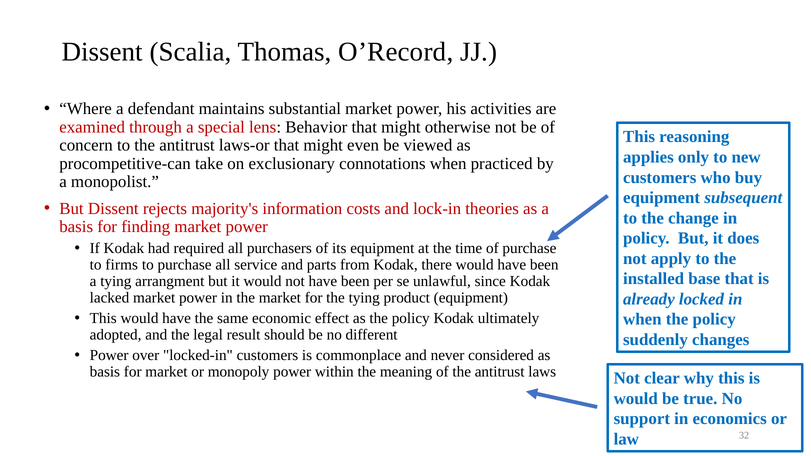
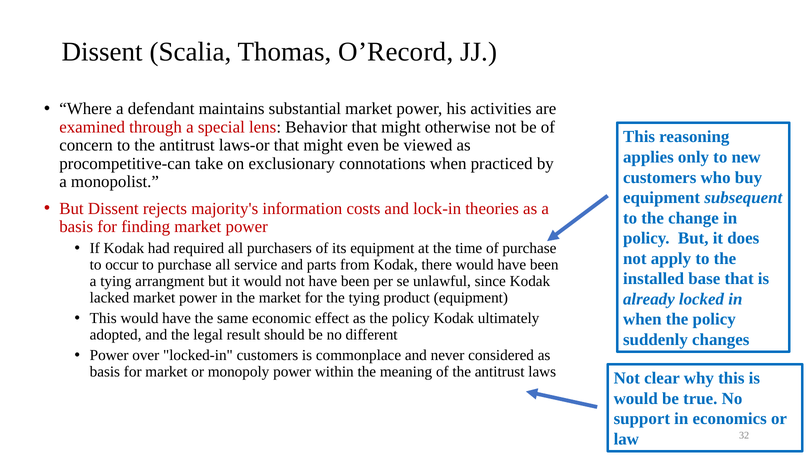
firms: firms -> occur (122, 265)
